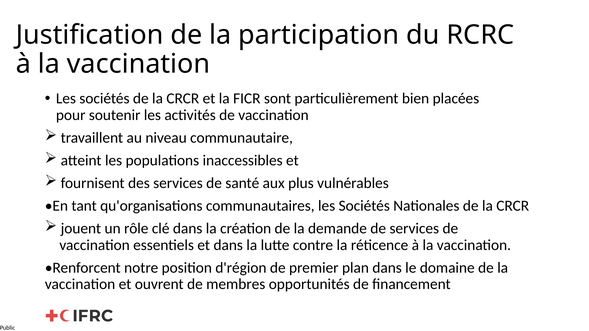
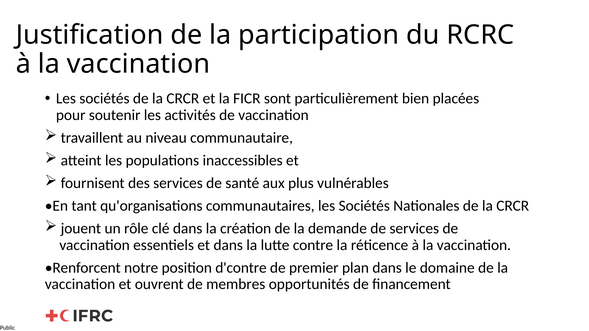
d'région: d'région -> d'contre (241, 268)
